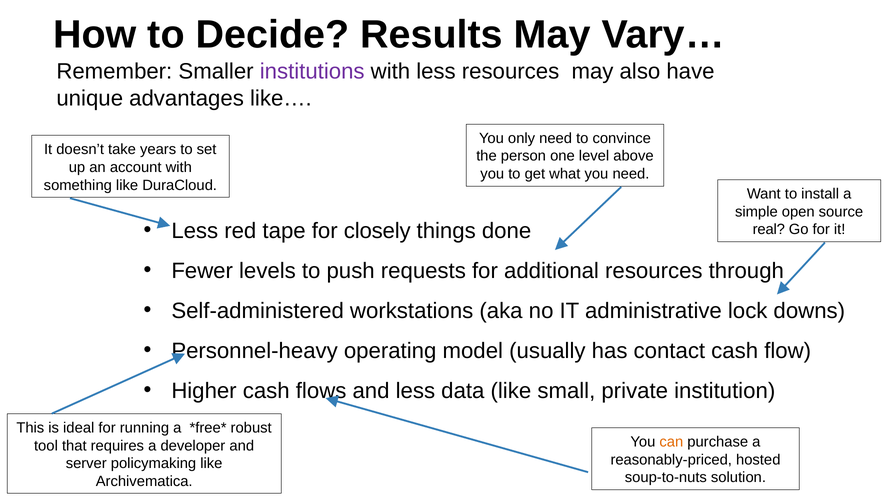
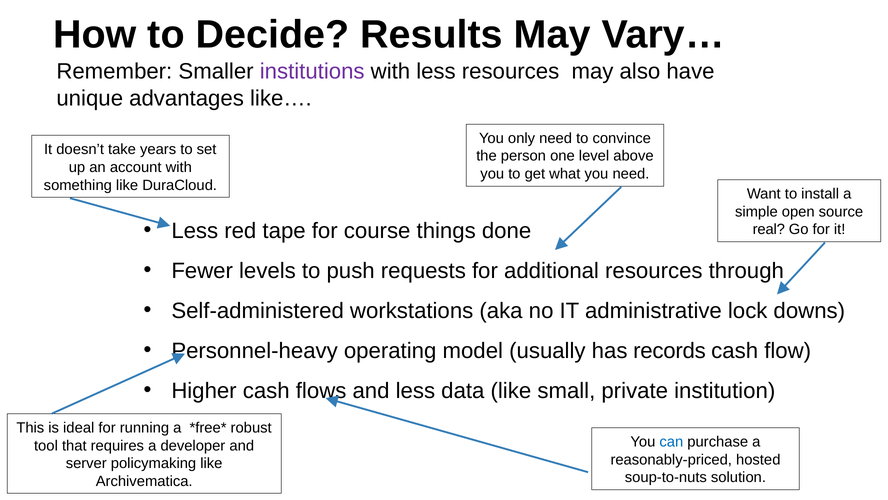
closely: closely -> course (377, 231)
contact: contact -> records (669, 350)
can colour: orange -> blue (671, 442)
